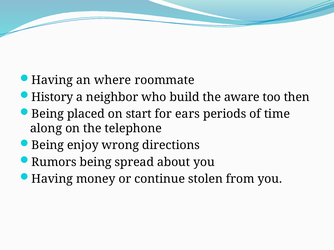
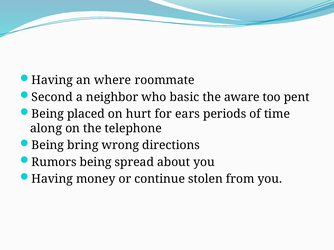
History: History -> Second (52, 97)
build: build -> basic (184, 97)
then: then -> pent (297, 97)
start: start -> hurt (139, 114)
enjoy: enjoy -> bring (83, 145)
